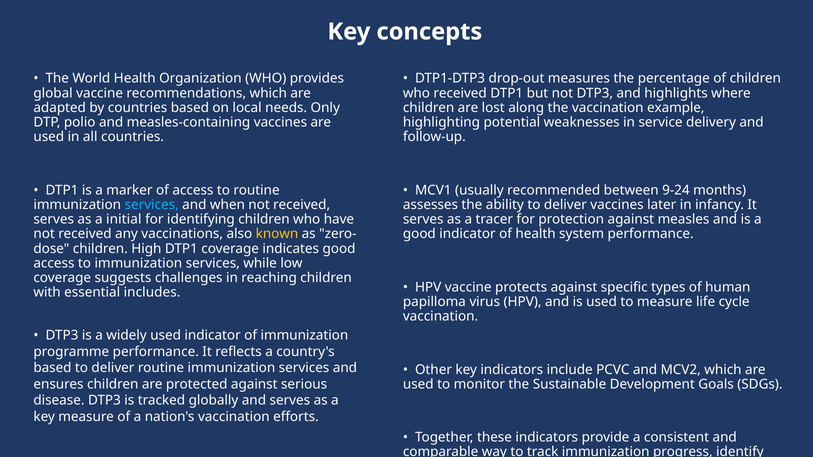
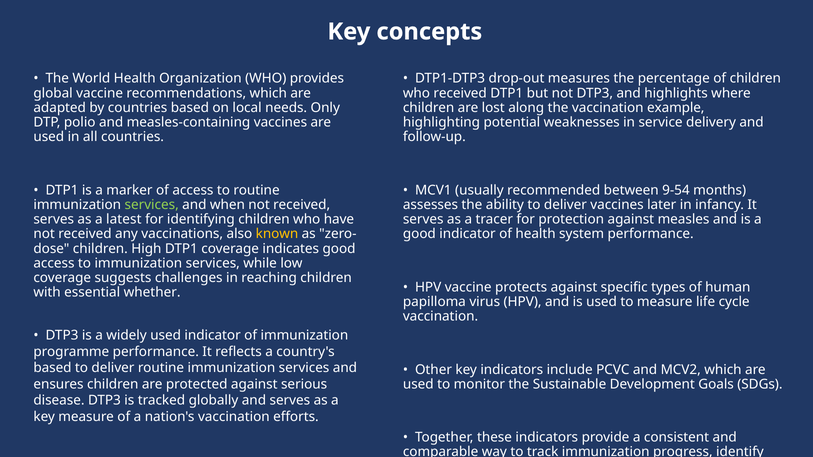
9-24: 9-24 -> 9-54 (676, 190)
services colour: light blue -> light green (152, 205)
initial: initial -> latest (124, 219)
includes: includes -> whether (152, 293)
